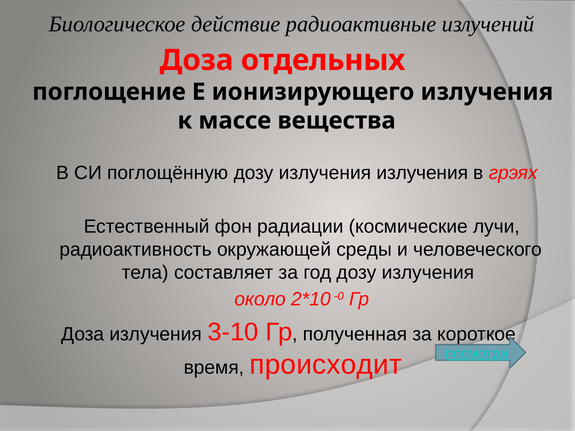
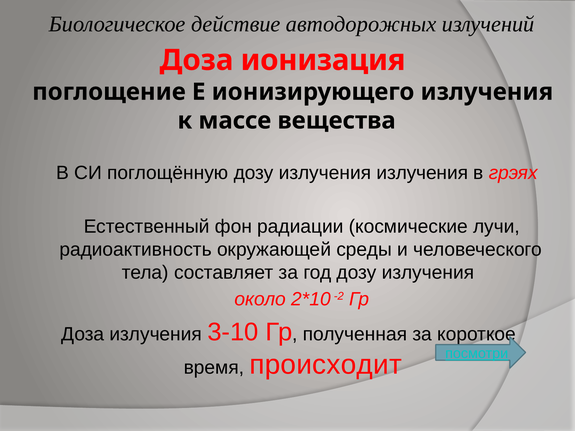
радиоактивные: радиоактивные -> автодорожных (361, 24)
отдельных: отдельных -> ионизация (323, 60)
-0: -0 -> -2 (339, 296)
